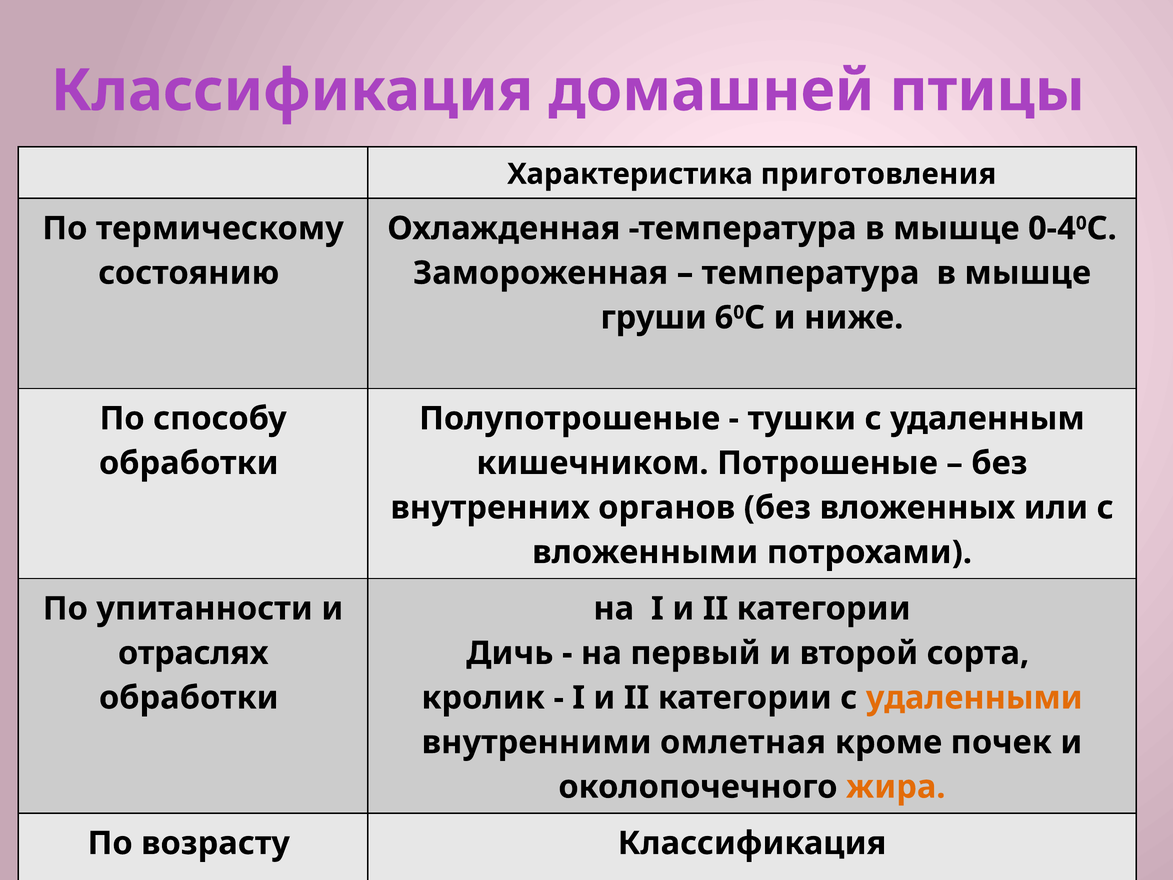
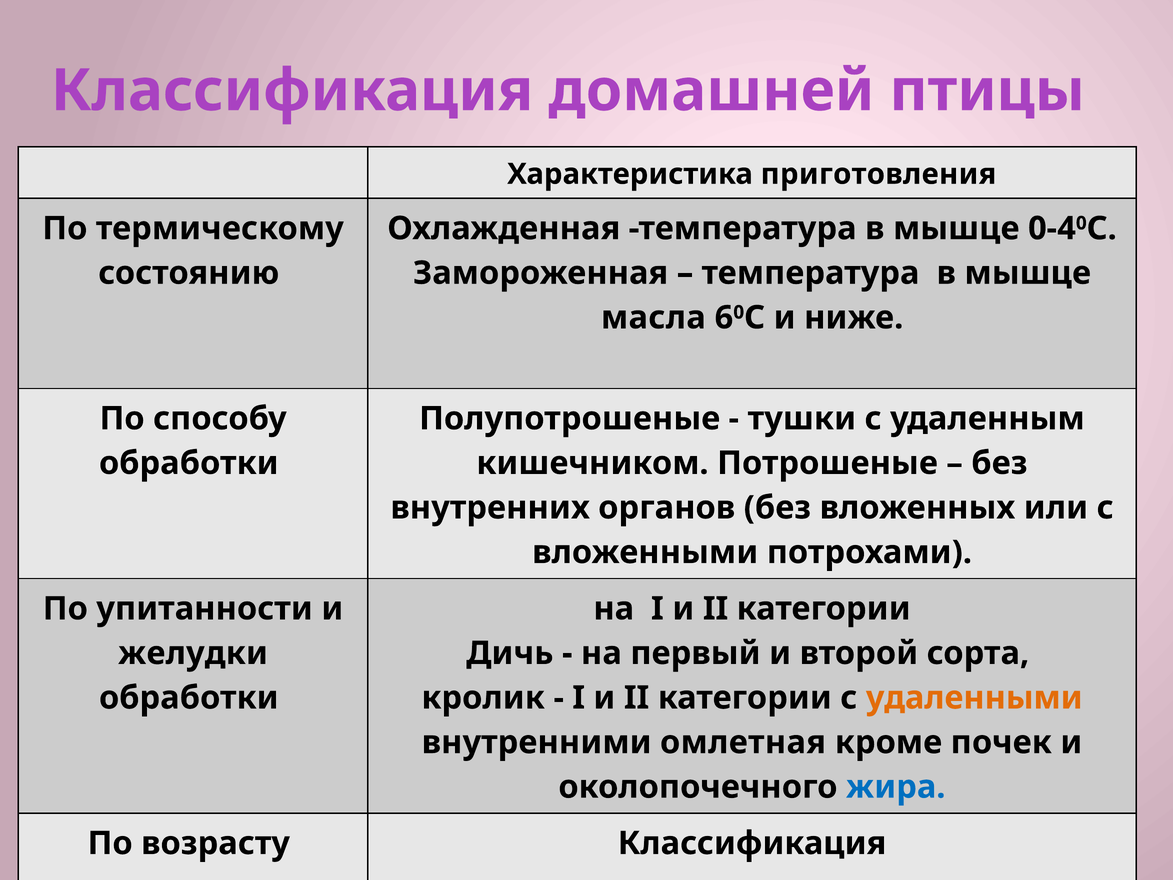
груши: груши -> масла (653, 318)
отраслях: отраслях -> желудки (193, 653)
жира colour: orange -> blue (896, 787)
